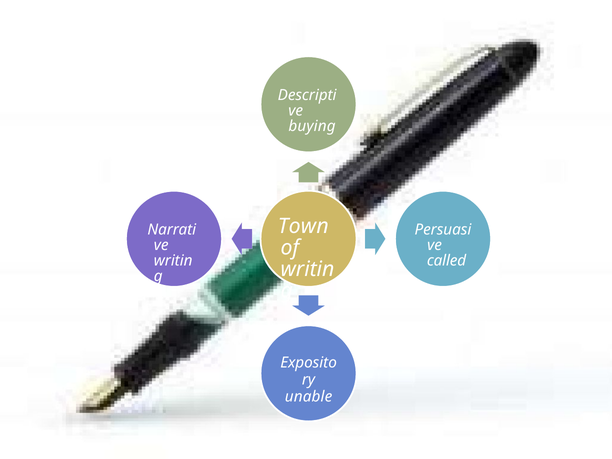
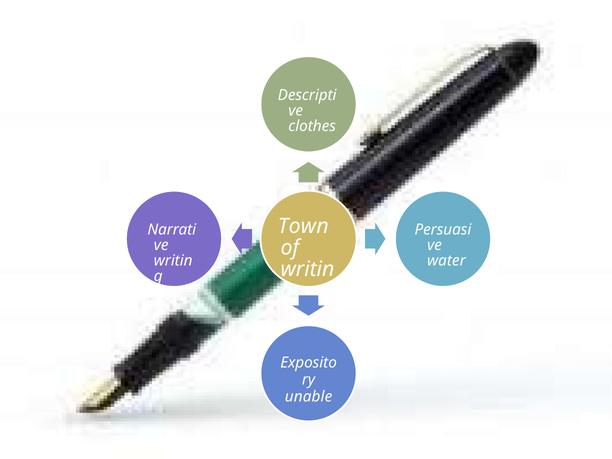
buying: buying -> clothes (312, 126)
called: called -> water (446, 261)
